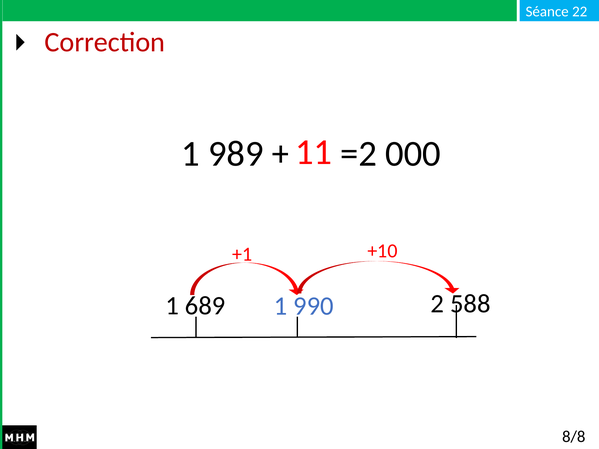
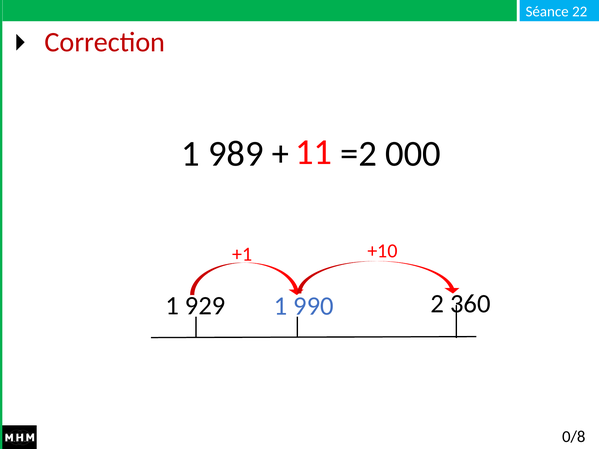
689: 689 -> 929 (205, 306)
588: 588 -> 360 (470, 304)
8/8: 8/8 -> 0/8 (574, 437)
